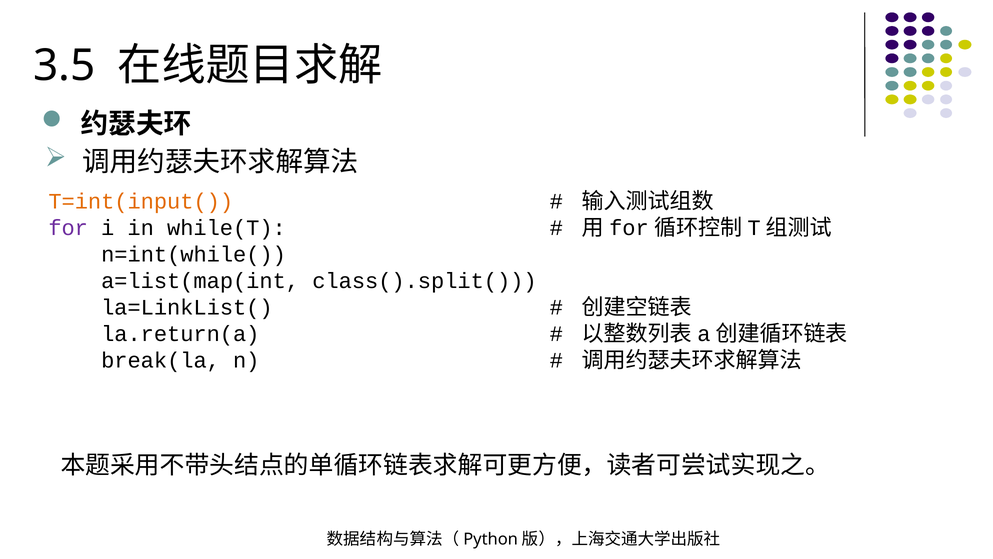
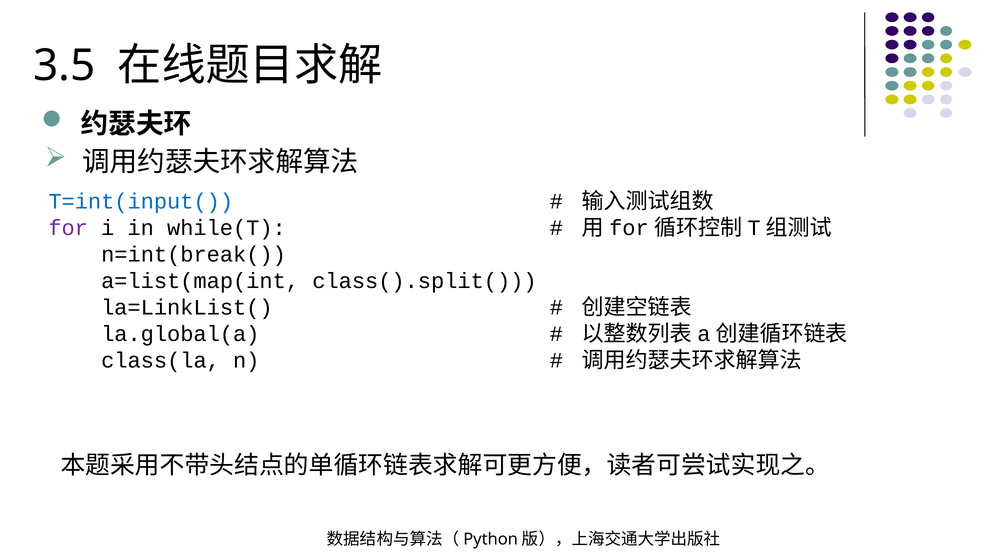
T=int(input( colour: orange -> blue (141, 201)
n=int(while(: n=int(while( -> n=int(break( (194, 254)
la.return(a: la.return(a -> la.global(a (180, 334)
break(la: break(la -> class(la (161, 360)
